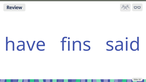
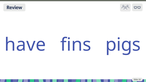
said: said -> pigs (123, 45)
